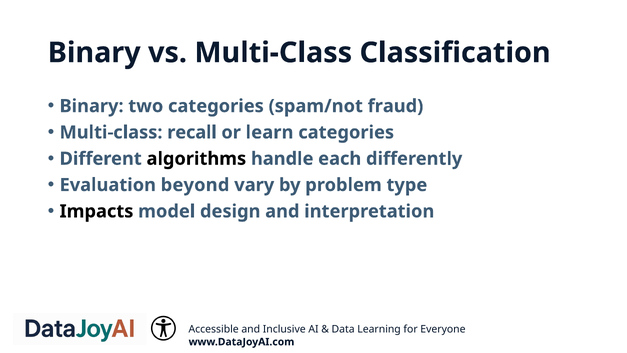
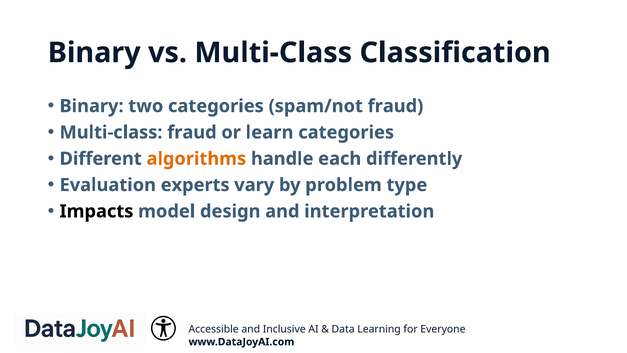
Multi-class recall: recall -> fraud (192, 132)
algorithms colour: black -> orange (196, 159)
beyond: beyond -> experts (195, 185)
